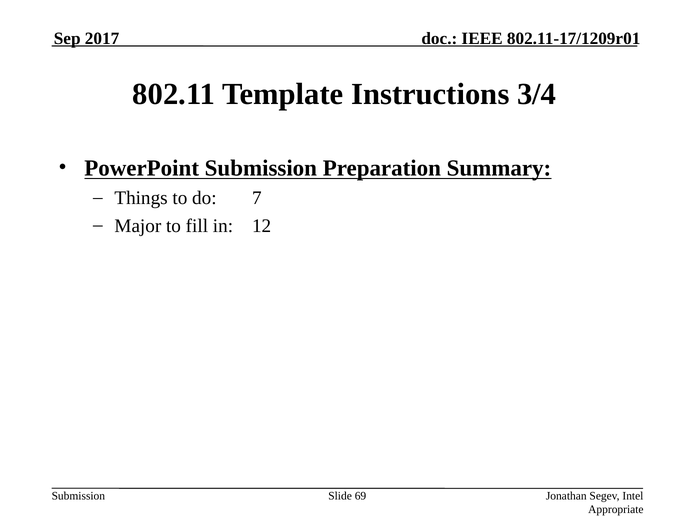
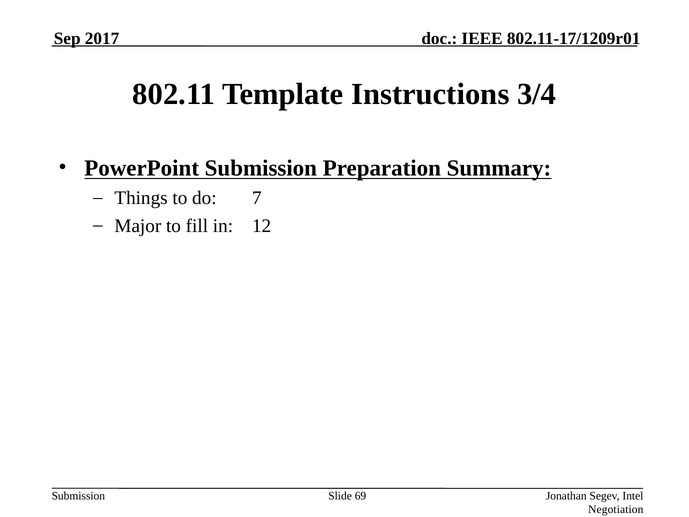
Appropriate: Appropriate -> Negotiation (616, 509)
